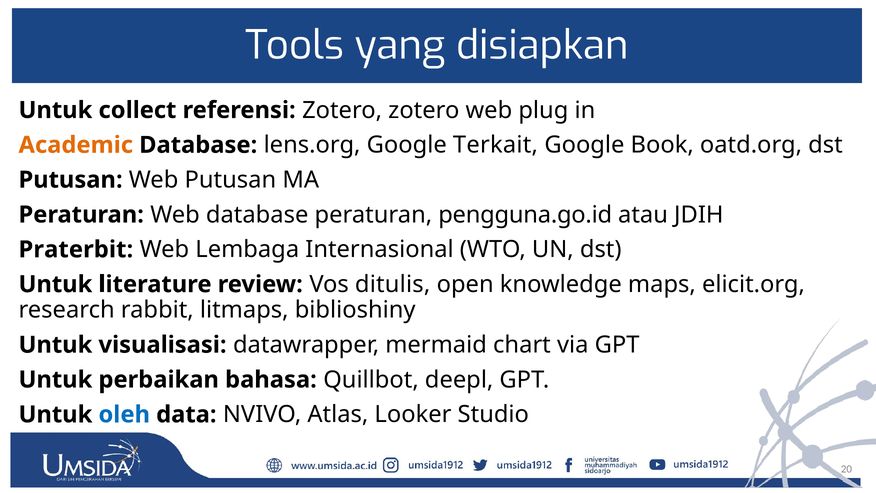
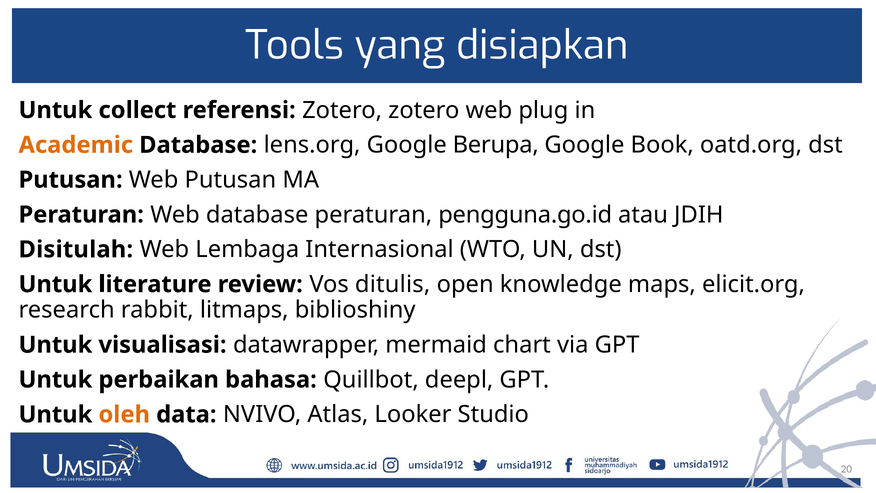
Terkait: Terkait -> Berupa (496, 145)
Praterbit: Praterbit -> Disitulah (76, 249)
oleh colour: blue -> orange (124, 414)
